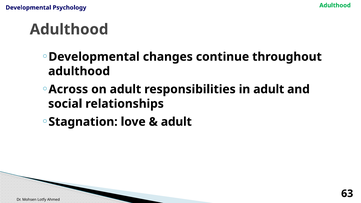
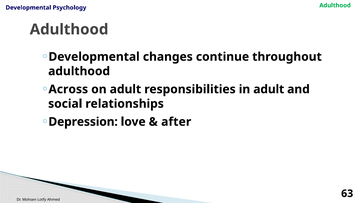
Stagnation: Stagnation -> Depression (83, 122)
adult: adult -> after (176, 122)
